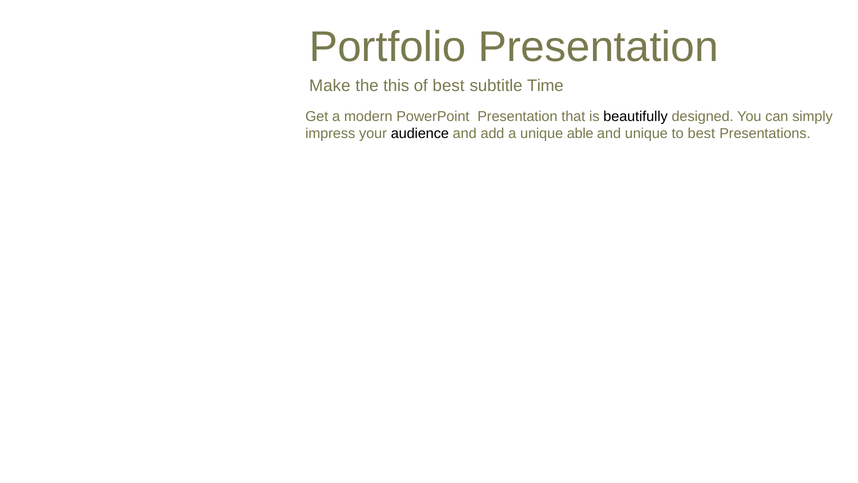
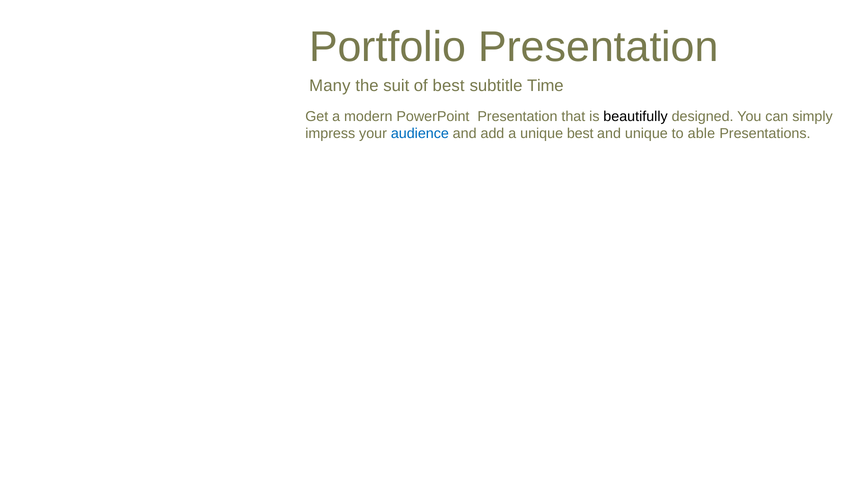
Make: Make -> Many (330, 86)
this: this -> suit (396, 86)
audience colour: black -> blue (420, 134)
unique able: able -> best (580, 134)
to best: best -> able (701, 134)
